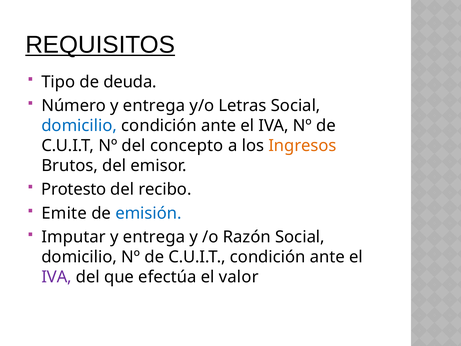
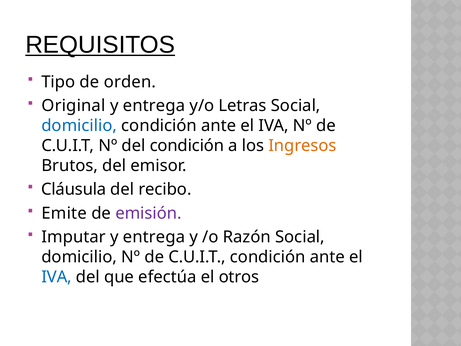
deuda: deuda -> orden (130, 82)
Número: Número -> Original (74, 106)
del concepto: concepto -> condición (187, 146)
Protesto: Protesto -> Cláusula (74, 189)
emisión colour: blue -> purple (149, 213)
IVA colour: purple -> blue (57, 277)
valor: valor -> otros (239, 277)
